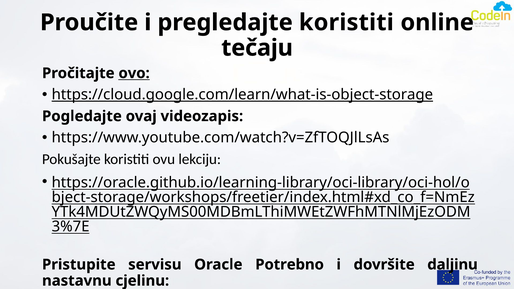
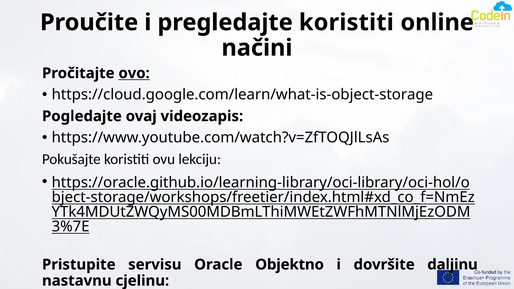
tečaju: tečaju -> načini (257, 48)
https://cloud.google.com/learn/what-is-object-storage underline: present -> none (242, 95)
Potrebno: Potrebno -> Objektno (290, 265)
